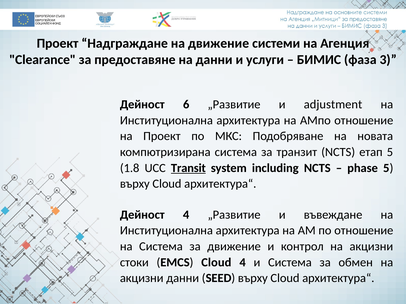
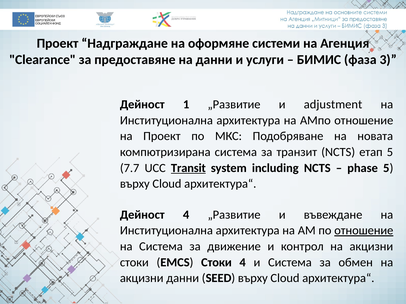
на движение: движение -> оформяне (219, 44)
6: 6 -> 1 (186, 105)
1.8: 1.8 -> 7.7 (130, 168)
отношение underline: none -> present (364, 231)
EMCS Cloud: Cloud -> Стоки (216, 263)
